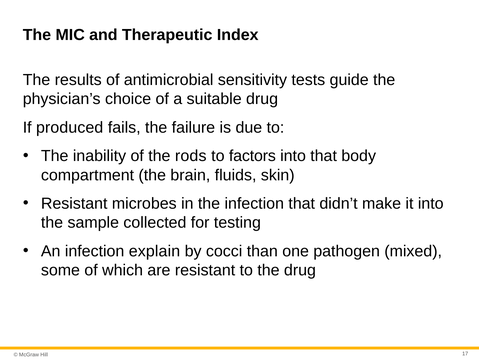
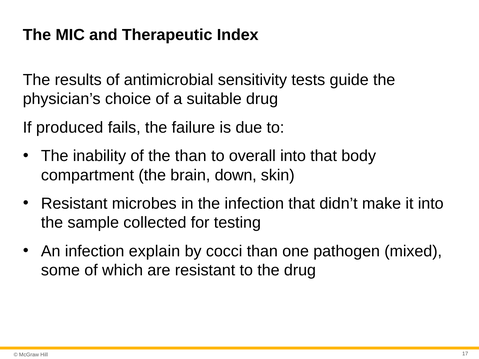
the rods: rods -> than (191, 156)
factors: factors -> overall (252, 156)
fluids: fluids -> down (236, 175)
